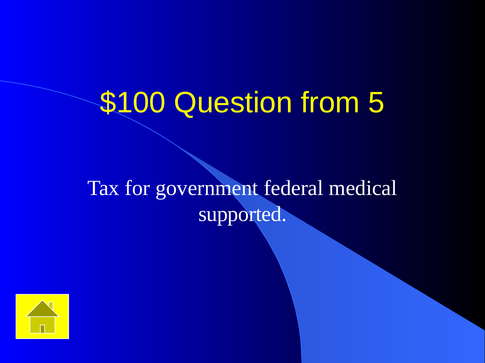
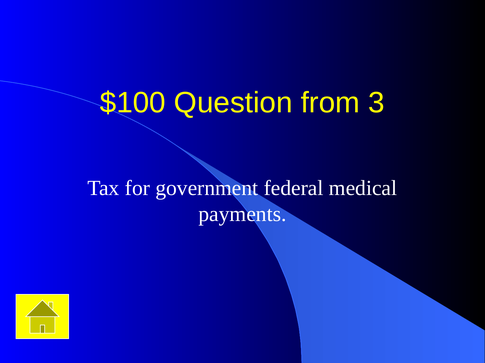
5: 5 -> 3 (376, 103)
supported: supported -> payments (242, 214)
